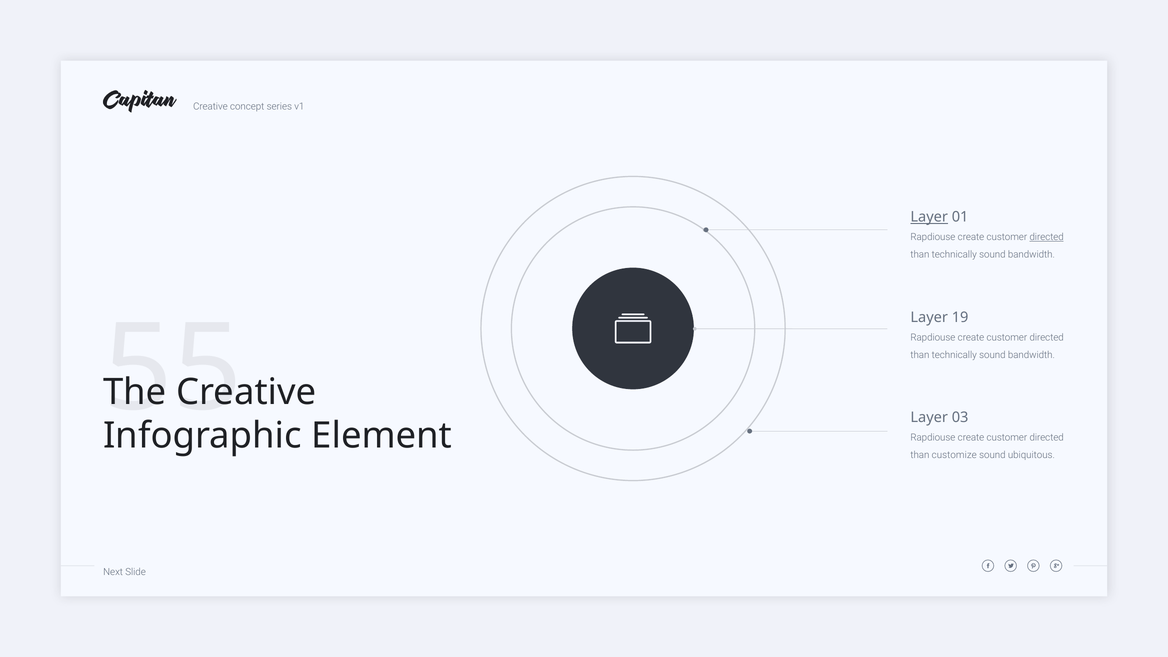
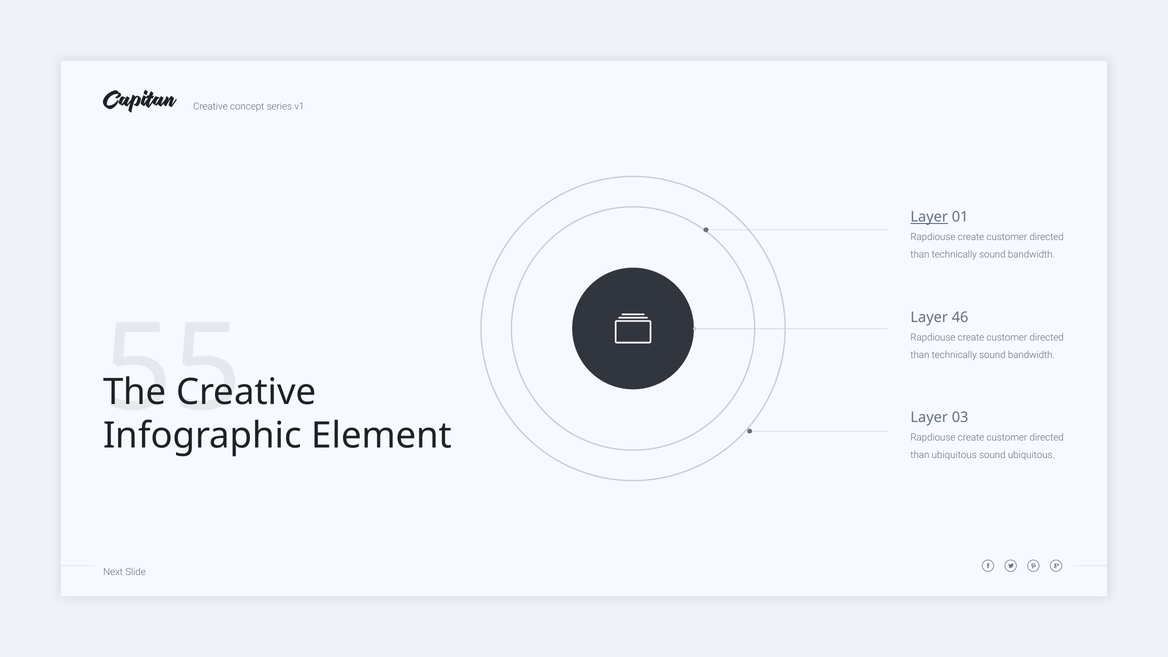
directed underline: present -> none (1047, 237)
19: 19 -> 46 (960, 317)
than customize: customize -> ubiquitous (954, 455)
